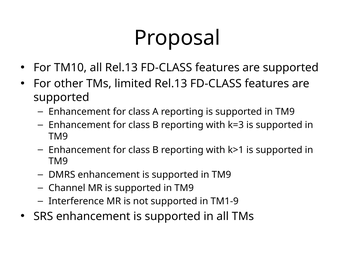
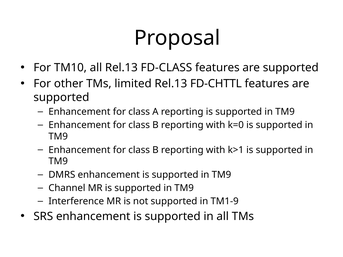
limited Rel.13 FD-CLASS: FD-CLASS -> FD-CHTTL (216, 84)
k=3: k=3 -> k=0 (236, 125)
